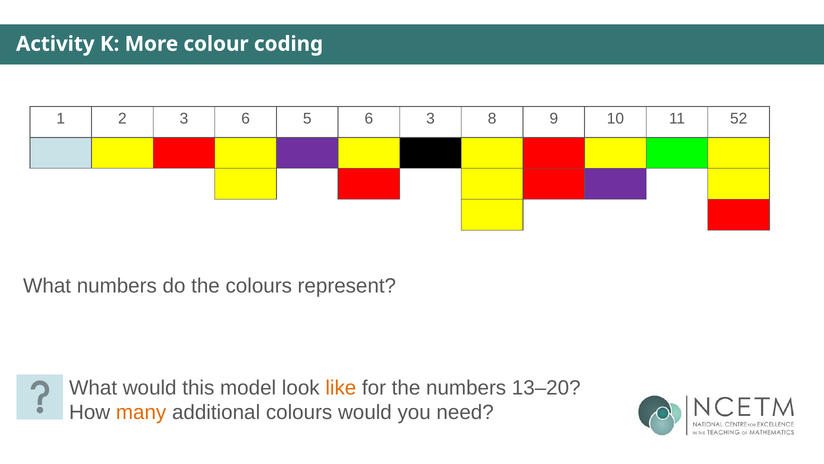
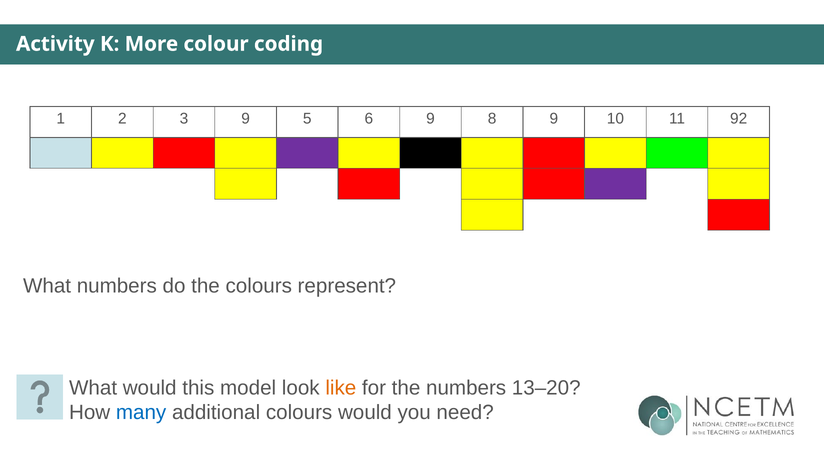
3 6: 6 -> 9 (246, 118)
6 3: 3 -> 9 (431, 118)
52: 52 -> 92 (739, 118)
many colour: orange -> blue (141, 412)
